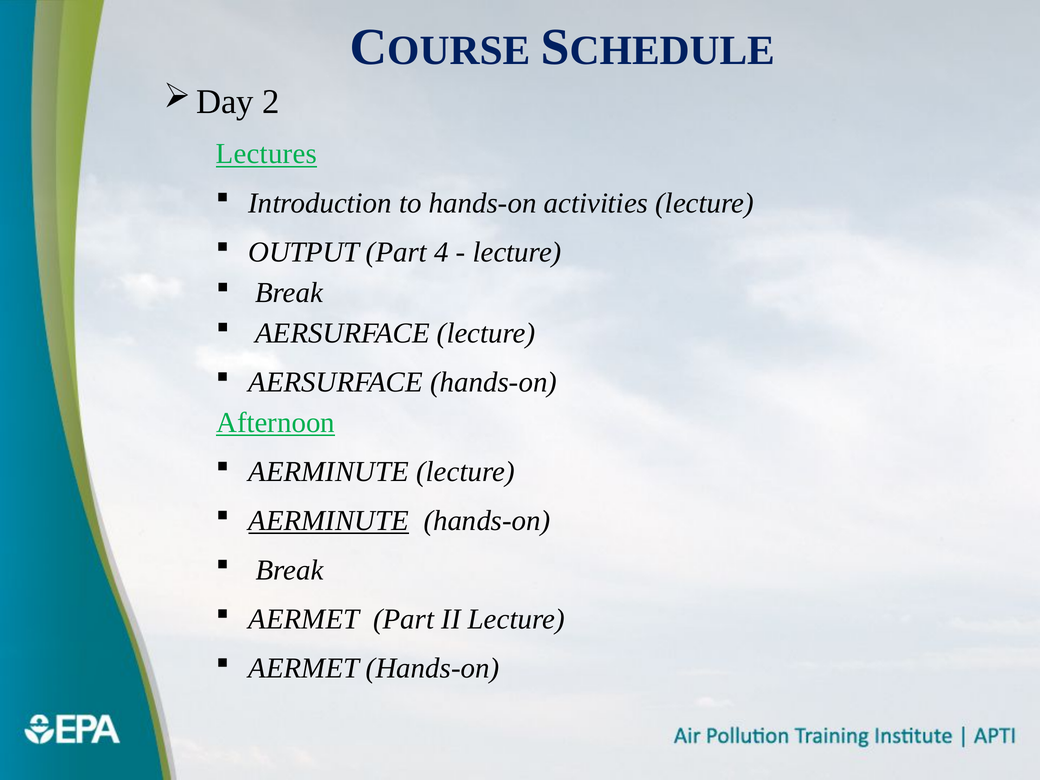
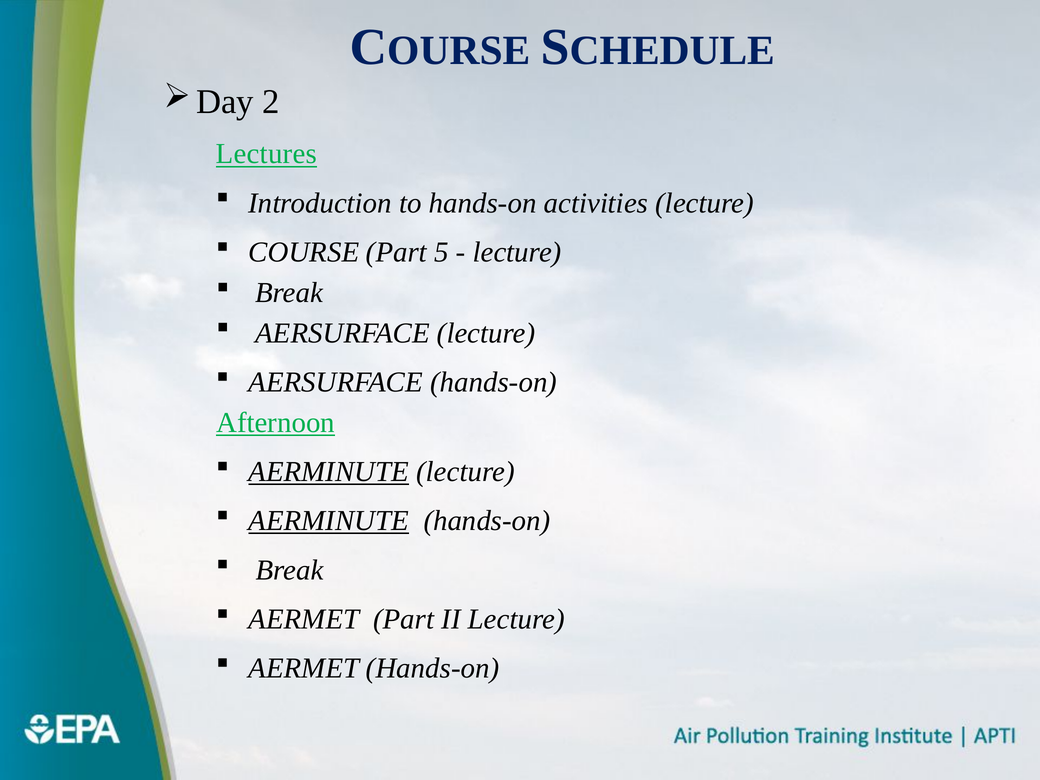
OUTPUT: OUTPUT -> COURSE (304, 252)
4: 4 -> 5 (441, 252)
AERMINUTE underline: none -> present (329, 472)
